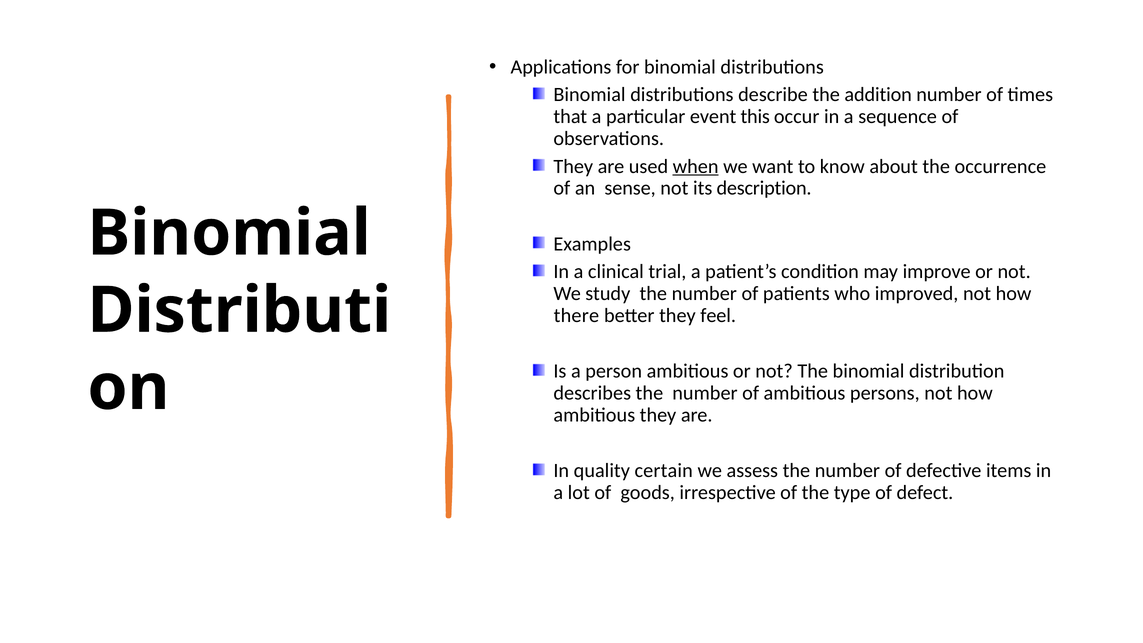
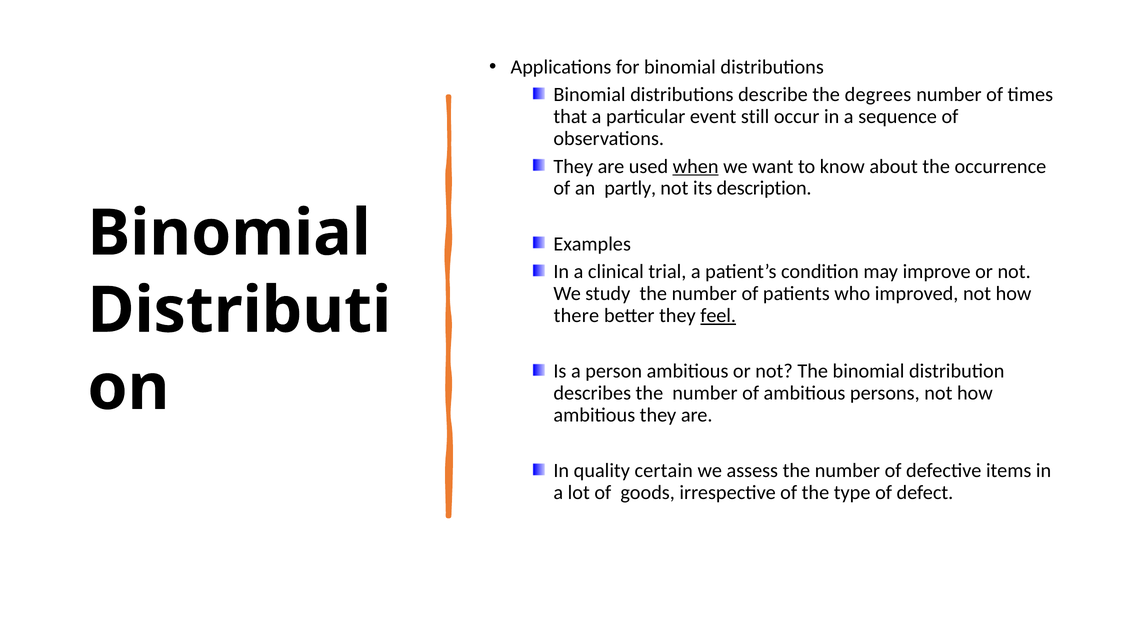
addition: addition -> degrees (878, 95)
this: this -> still (755, 117)
sense: sense -> partly (630, 188)
feel underline: none -> present (718, 316)
